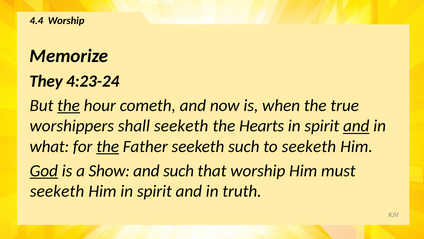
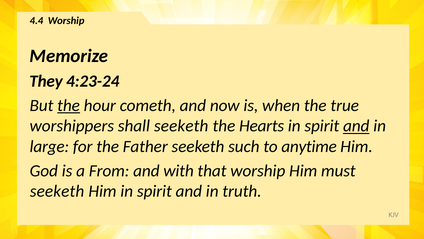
what: what -> large (49, 147)
the underline: present -> none (108, 147)
to seeketh: seeketh -> anytime (309, 147)
God underline: present -> none (44, 171)
Show: Show -> From (109, 171)
and such: such -> with (179, 171)
